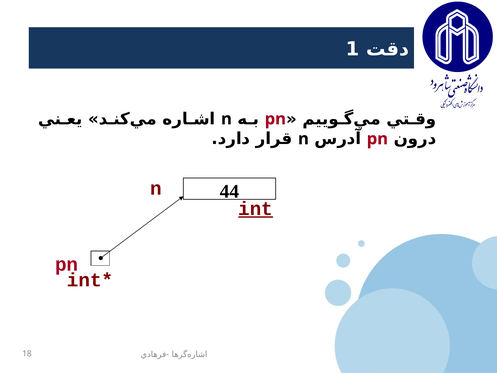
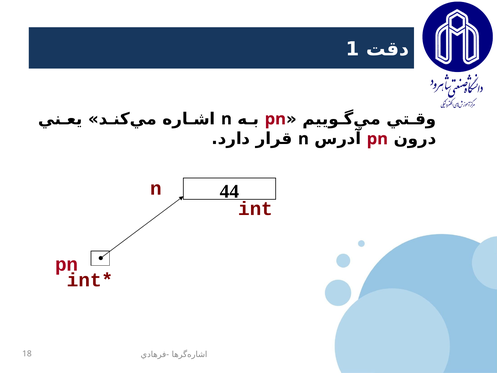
int underline: present -> none (256, 209)
